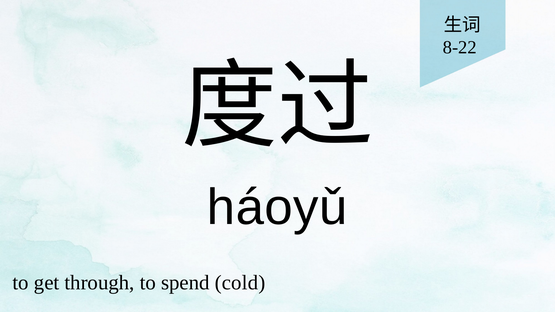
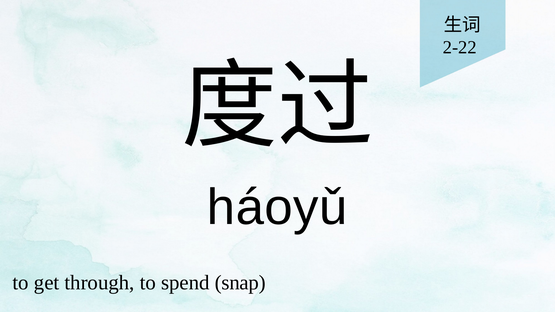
8-22: 8-22 -> 2-22 (460, 47)
cold: cold -> snap (240, 283)
